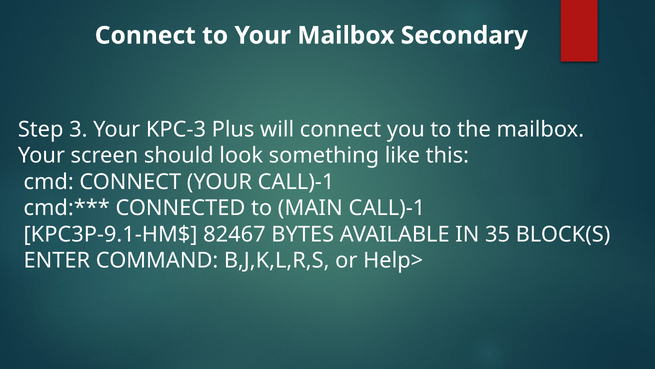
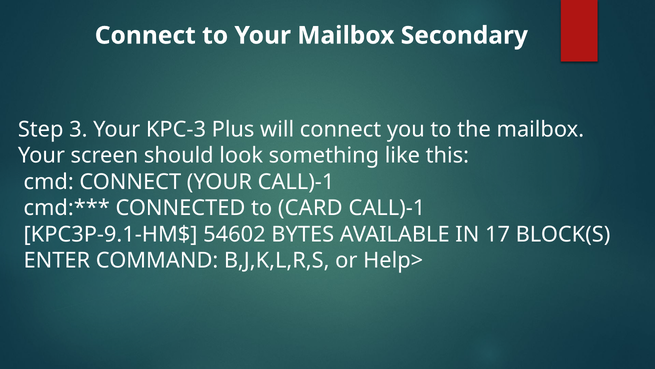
MAIN: MAIN -> CARD (310, 208)
82467: 82467 -> 54602 (234, 234)
35: 35 -> 17 (498, 234)
